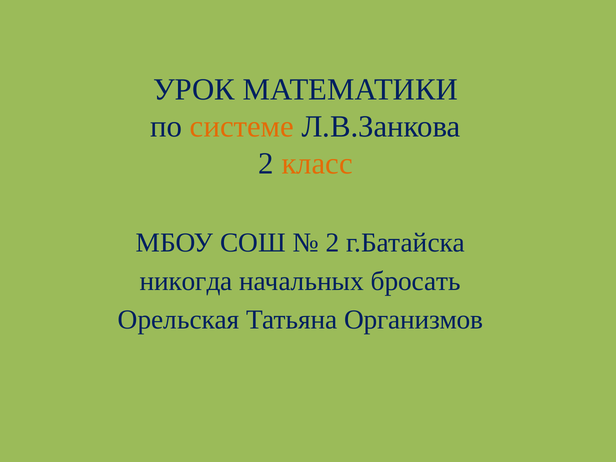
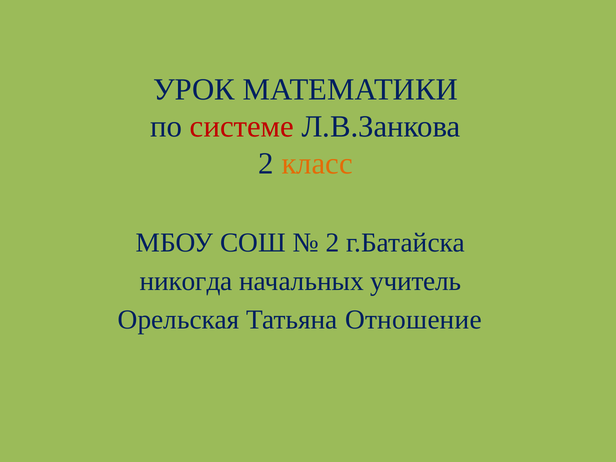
системе colour: orange -> red (242, 126)
бросать: бросать -> учитель (416, 281)
Организмов: Организмов -> Отношение (413, 319)
